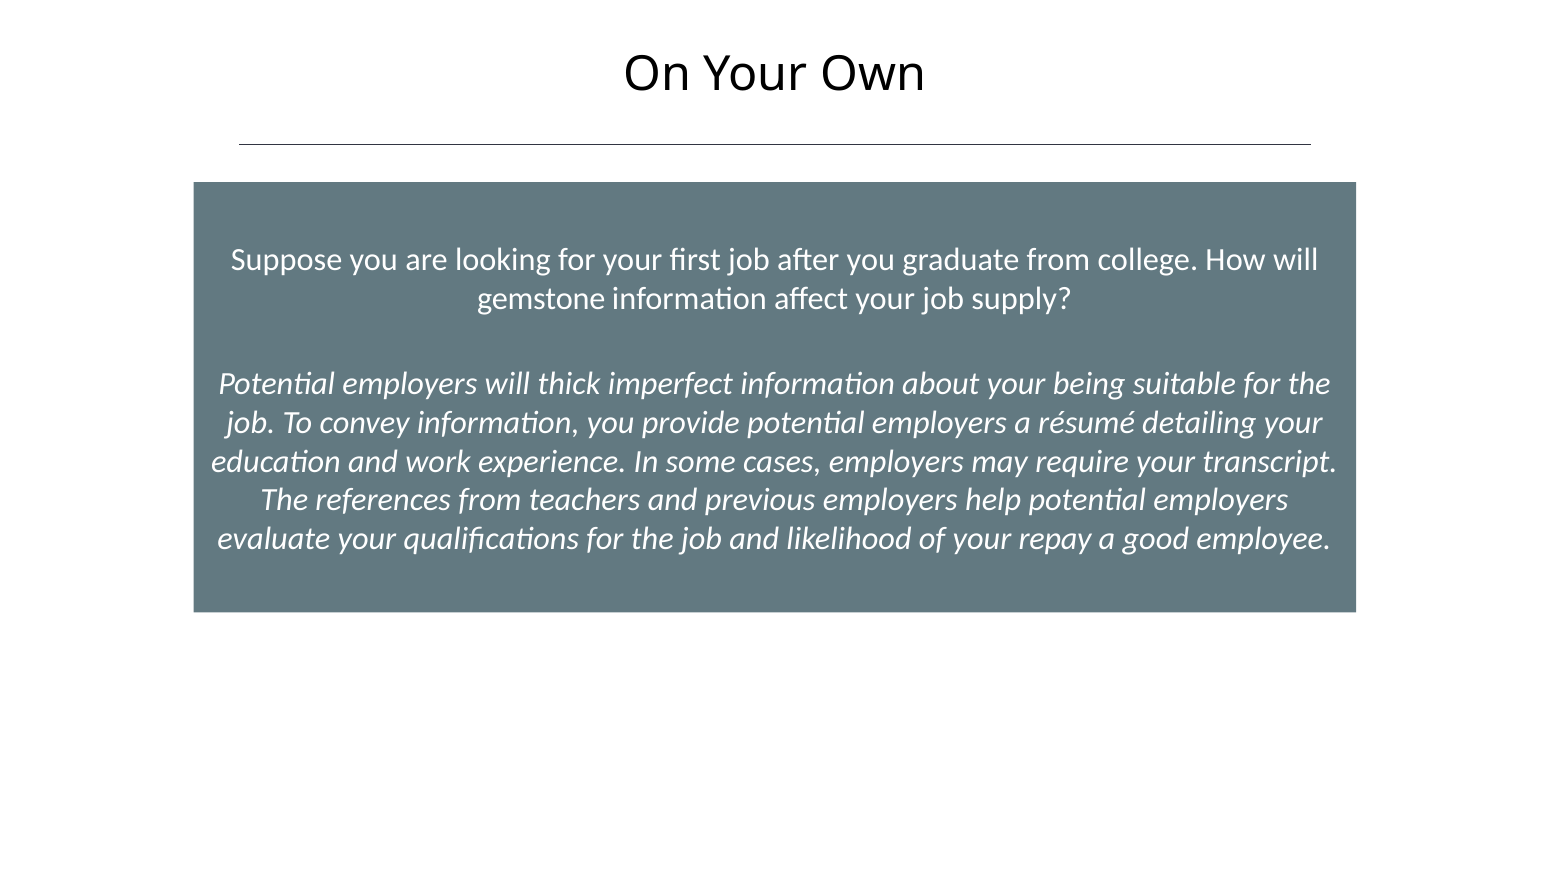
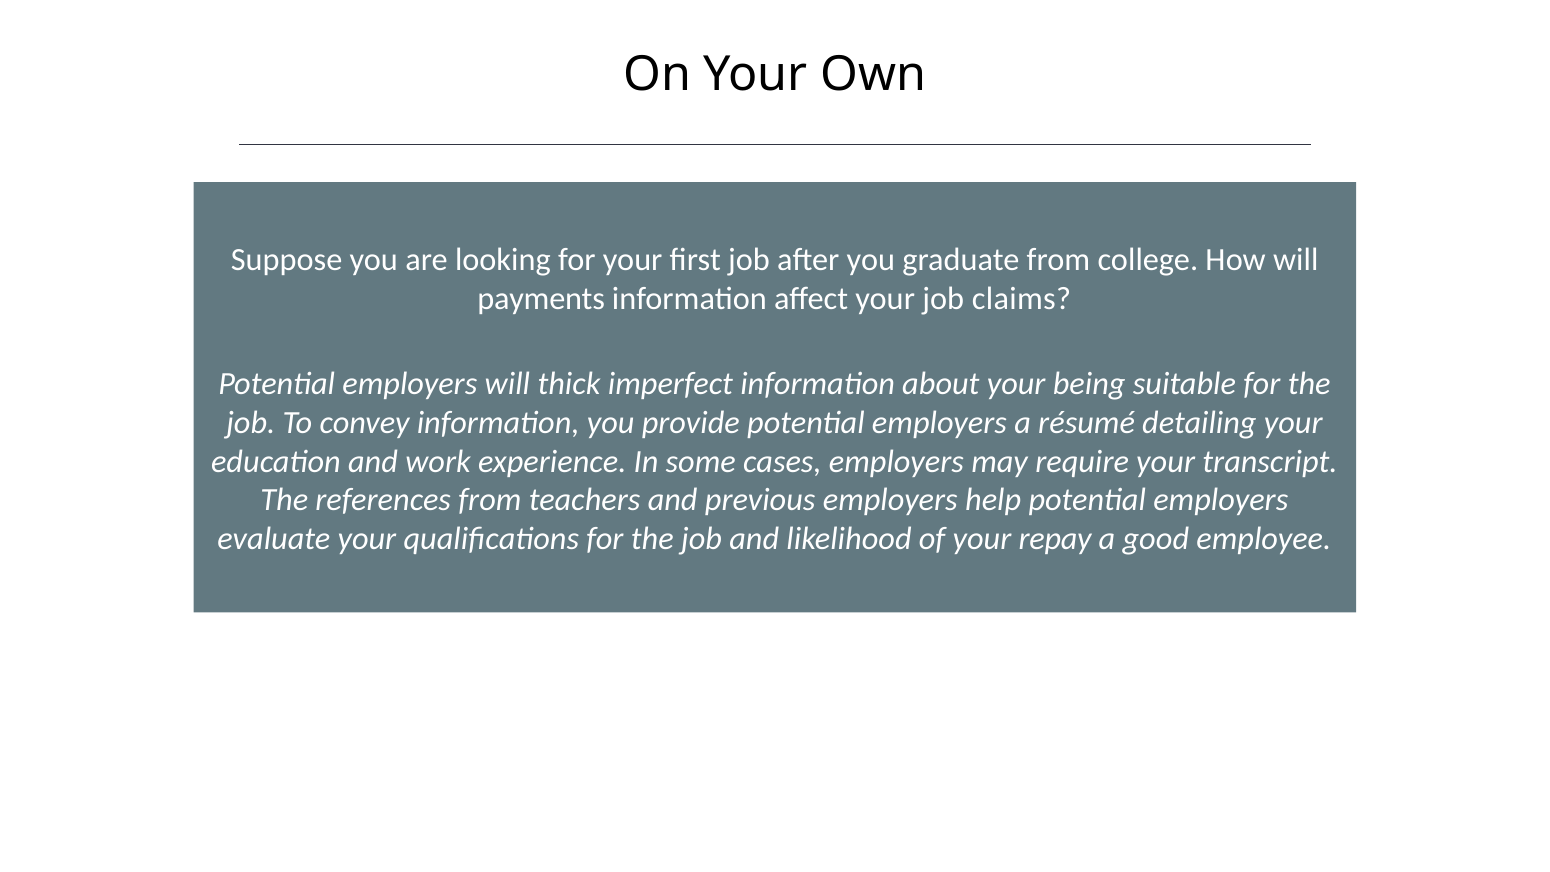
gemstone: gemstone -> payments (541, 299)
supply: supply -> claims (1022, 299)
